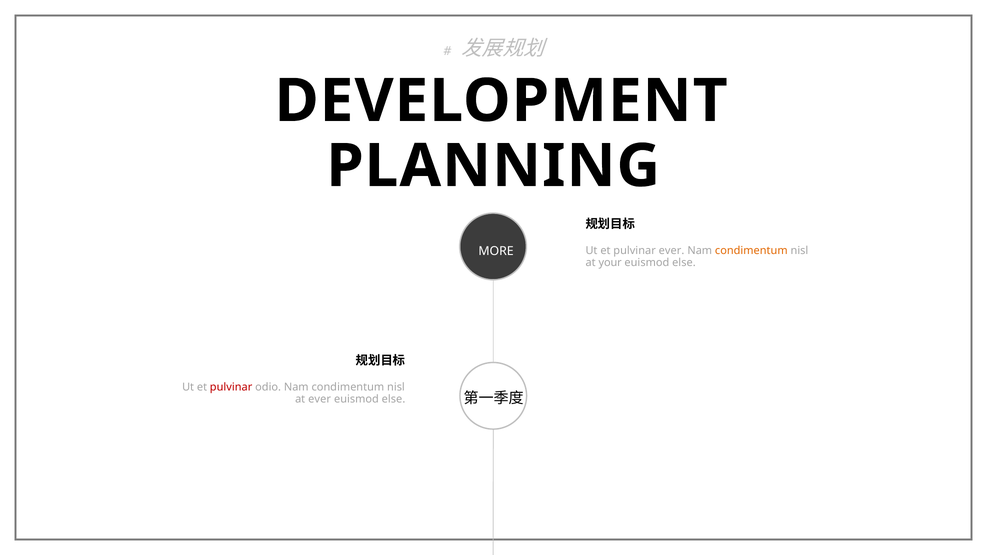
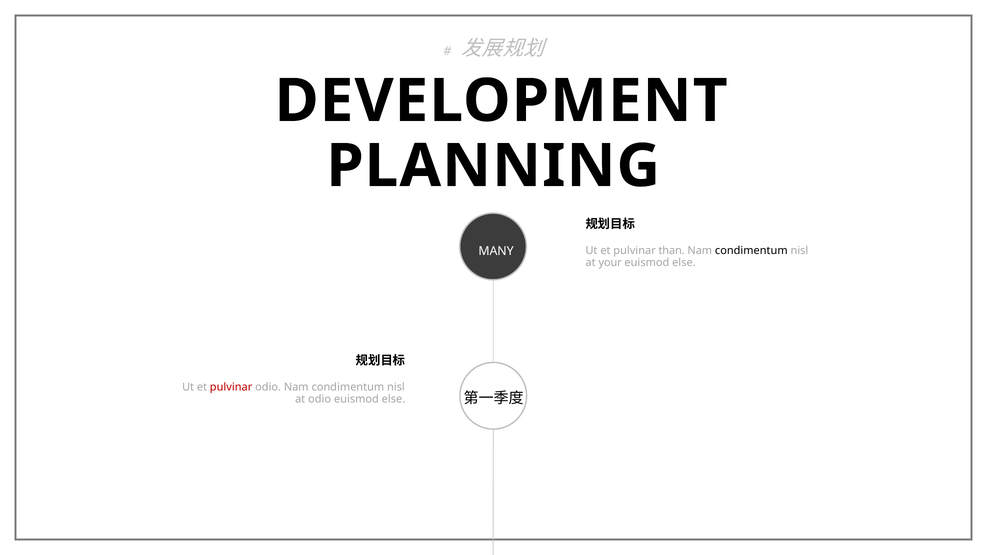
MORE: MORE -> MANY (496, 251)
pulvinar ever: ever -> than (672, 251)
condimentum colour: orange -> black (751, 251)
at ever: ever -> odio (320, 399)
